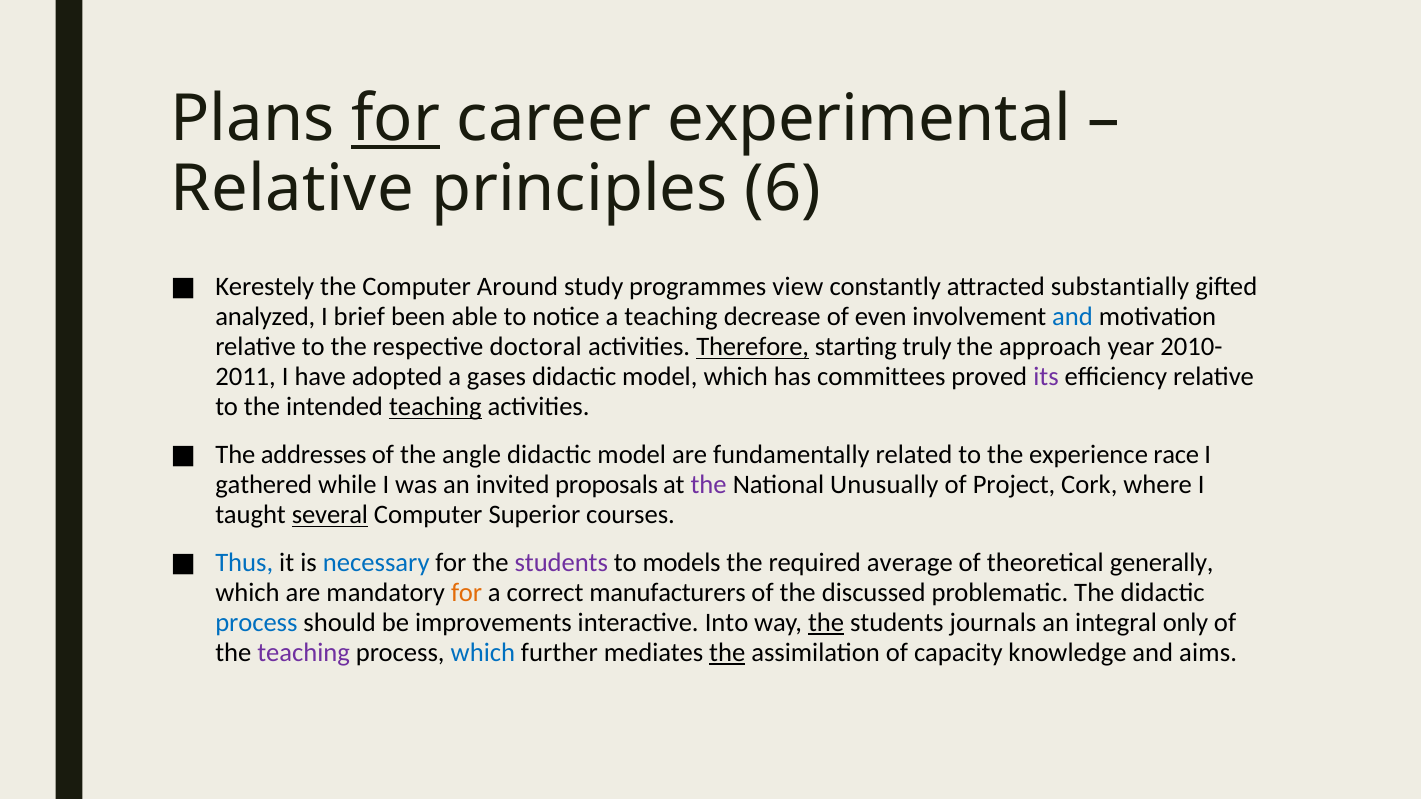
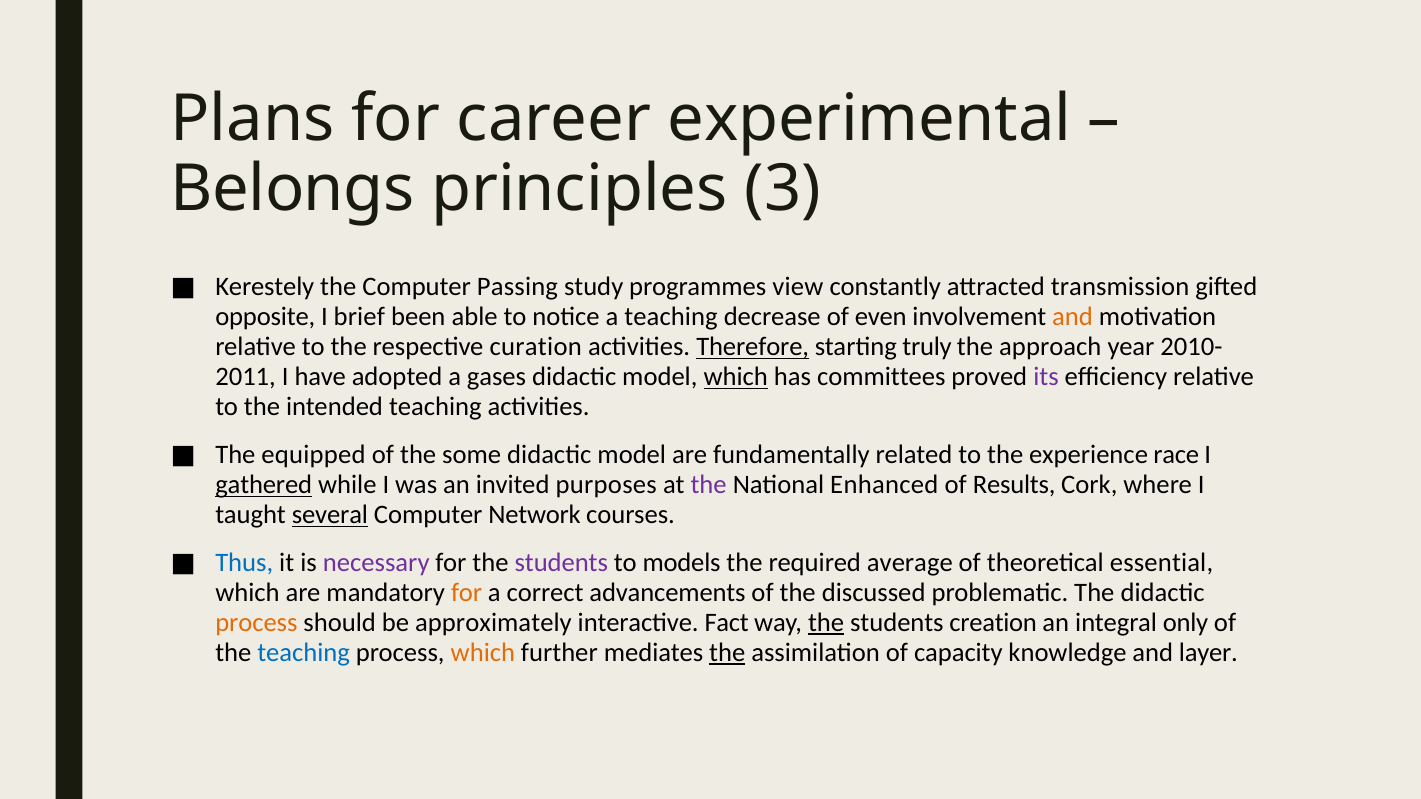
for underline: present -> none (396, 119)
Relative: Relative -> Belongs (293, 189)
6: 6 -> 3 (783, 189)
Around: Around -> Passing (517, 287)
substantially: substantially -> transmission (1120, 287)
analyzed: analyzed -> opposite (265, 317)
and colour: blue -> orange (1073, 317)
doctoral: doctoral -> curation (536, 347)
which underline: none -> present (736, 377)
teaching underline: present -> none (435, 407)
addresses: addresses -> equipped (314, 455)
angle: angle -> some (472, 455)
gathered underline: none -> present (264, 485)
proposals: proposals -> purposes (606, 485)
Unusually: Unusually -> Enhanced (884, 485)
Project: Project -> Results (1014, 485)
Superior: Superior -> Network (535, 515)
necessary colour: blue -> purple (376, 563)
generally: generally -> essential (1162, 563)
manufacturers: manufacturers -> advancements (668, 593)
process colour: blue -> orange (256, 623)
improvements: improvements -> approximately (493, 623)
Into: Into -> Fact (727, 623)
journals: journals -> creation (993, 623)
teaching colour: purple -> blue (304, 653)
which colour: blue -> orange (483, 653)
aims: aims -> layer (1208, 653)
